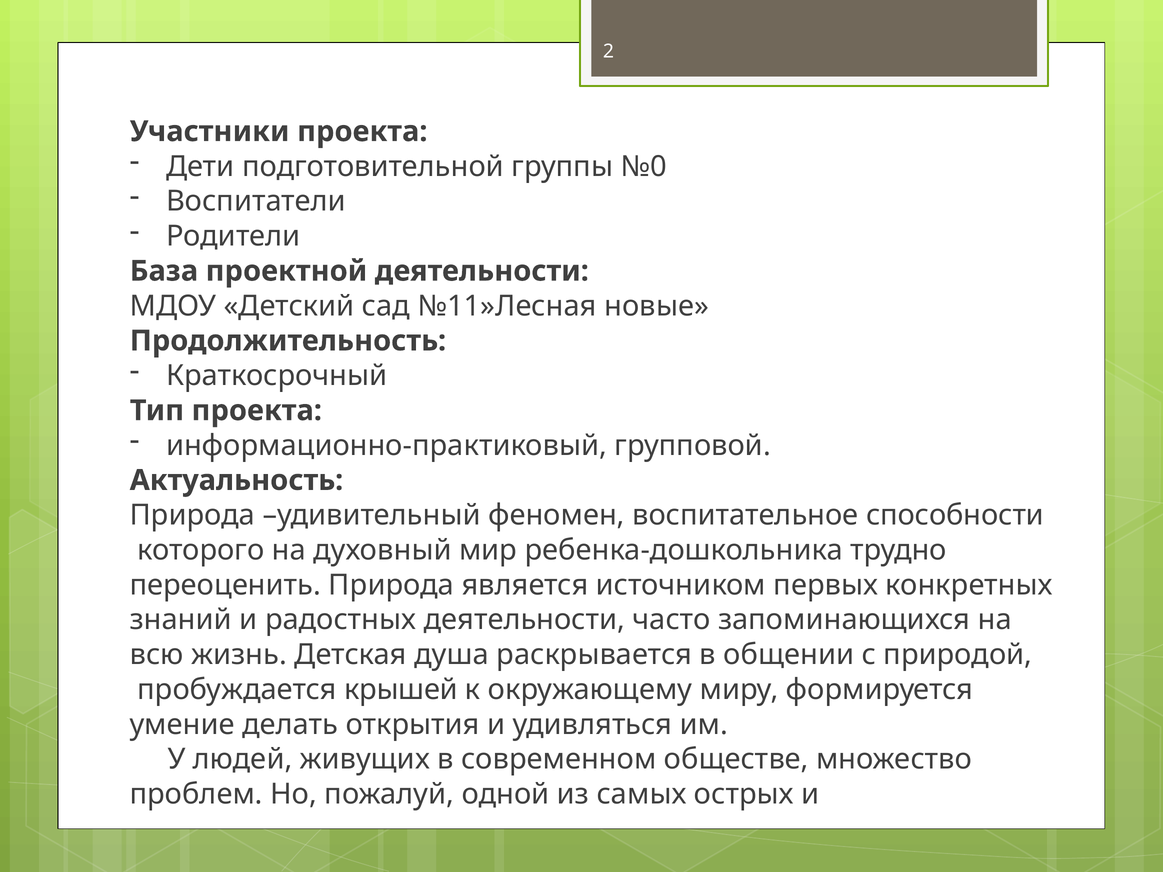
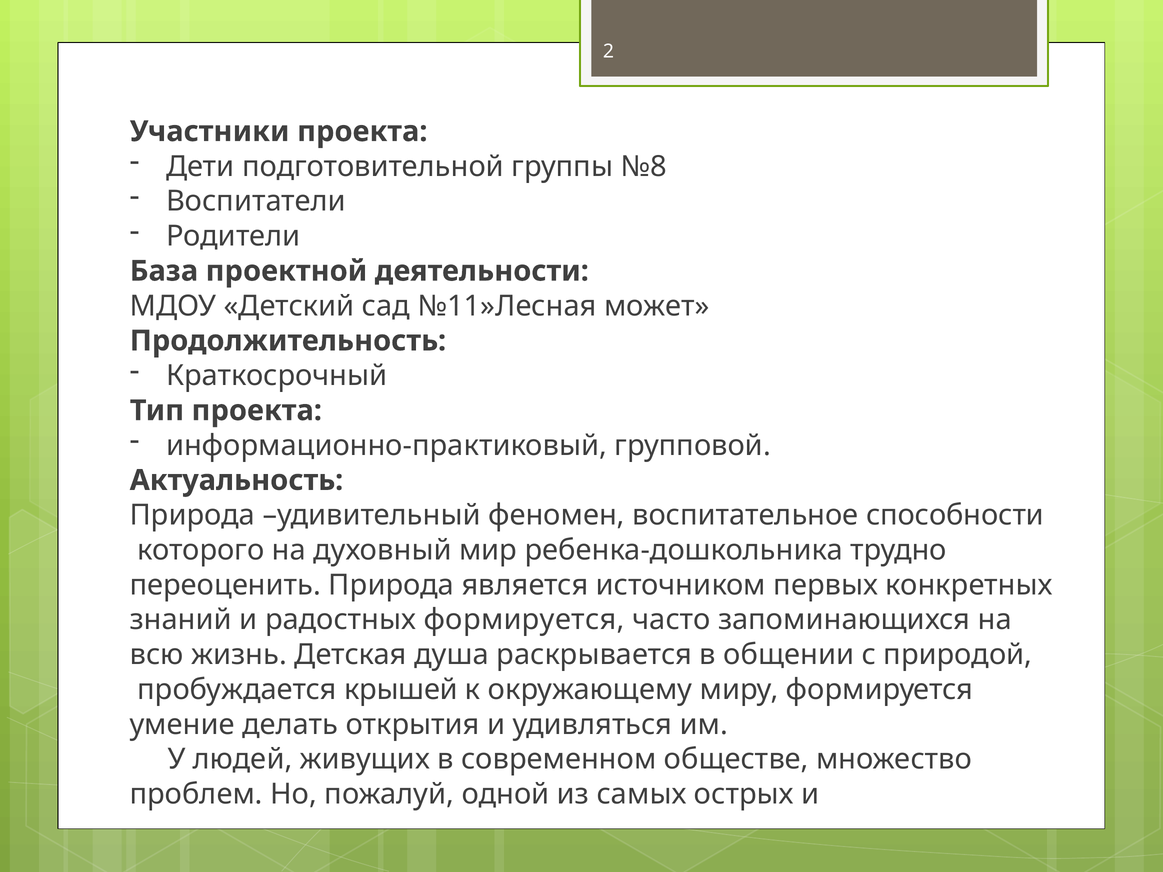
№0: №0 -> №8 (644, 166)
новые: новые -> может (657, 306)
радостных деятельности: деятельности -> формируется (524, 620)
